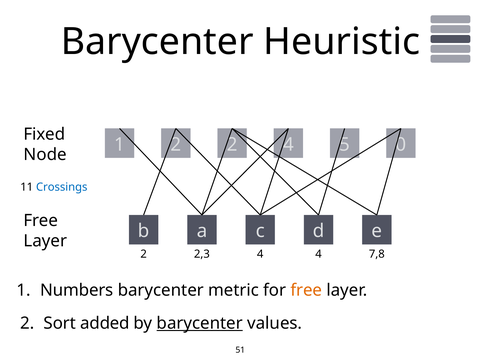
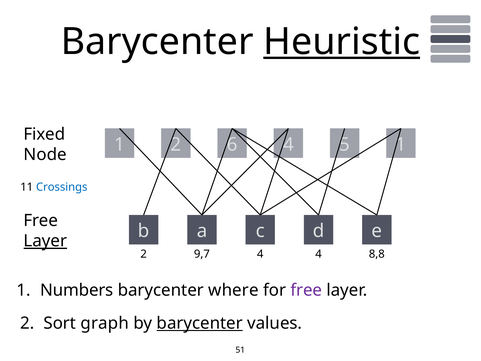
Heuristic underline: none -> present (342, 42)
2 2: 2 -> 6 (232, 144)
5 0: 0 -> 1 (401, 144)
Layer underline: none -> present (45, 241)
2,3: 2,3 -> 9,7 (202, 254)
7,8: 7,8 -> 8,8 (377, 254)
metric: metric -> where (233, 290)
free colour: orange -> purple (306, 290)
added: added -> graph (105, 323)
